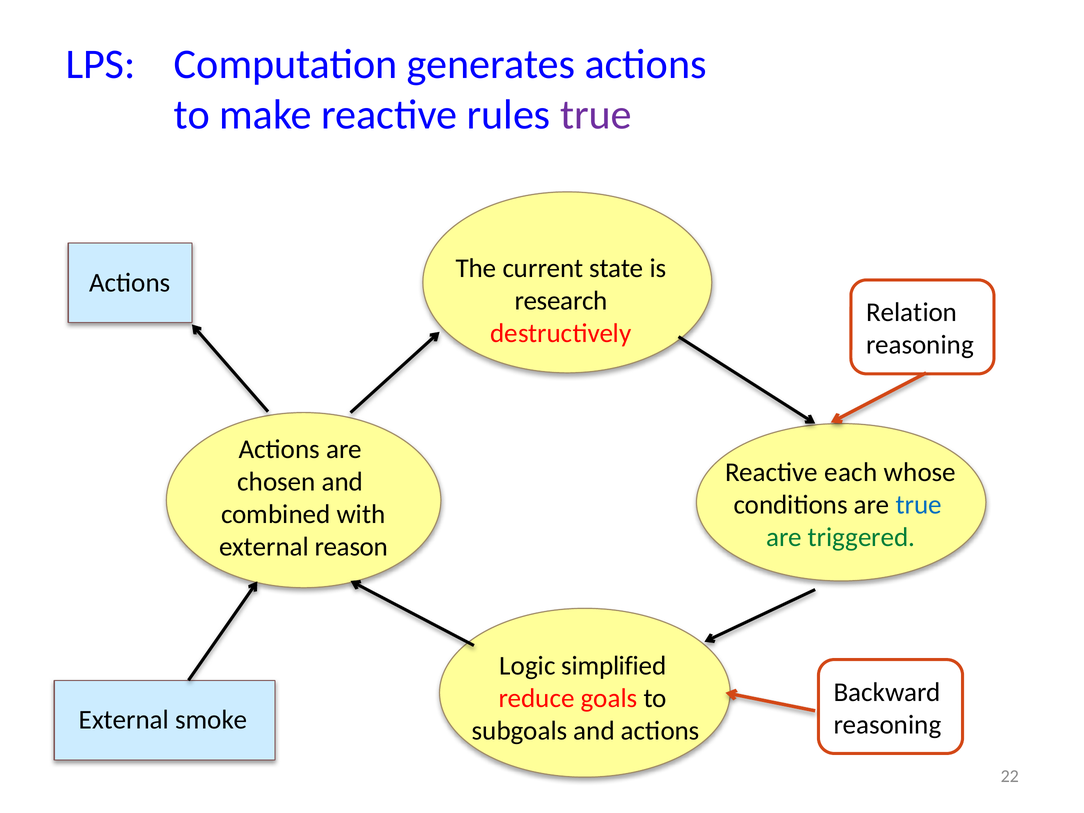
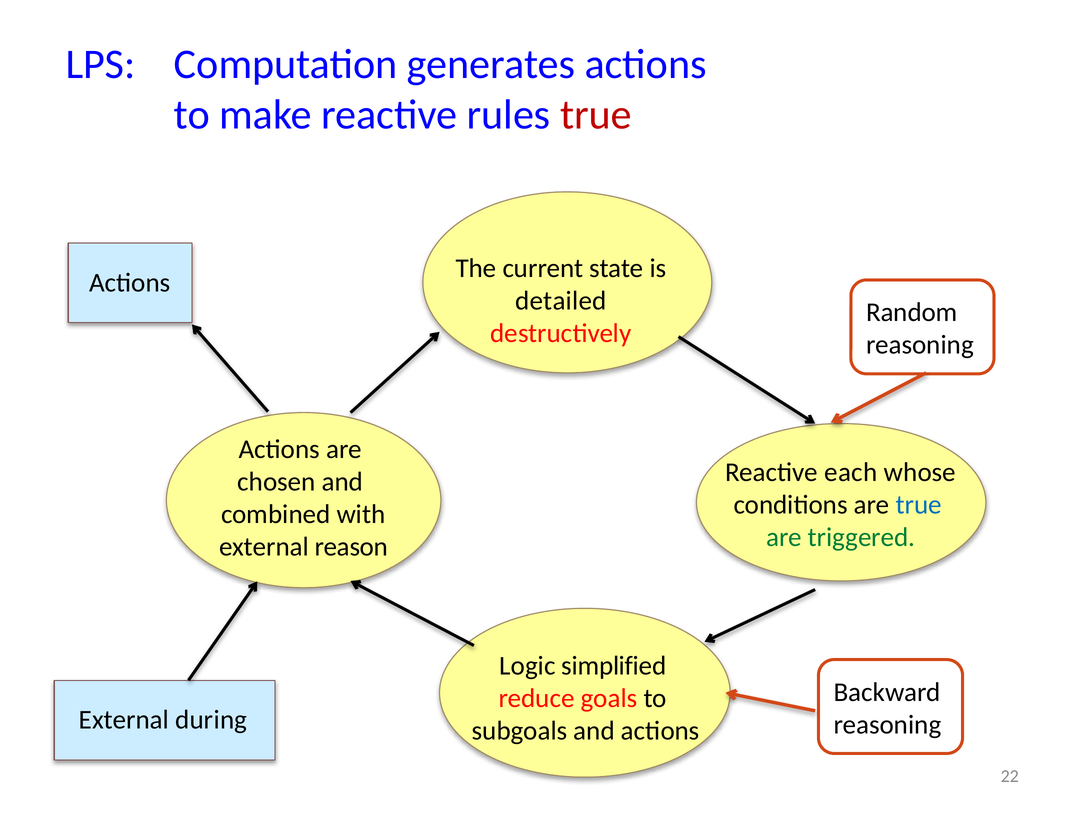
true colour: purple -> red (596, 115)
research: research -> detailed (561, 301)
Relation: Relation -> Random (912, 313)
smoke: smoke -> during (211, 720)
